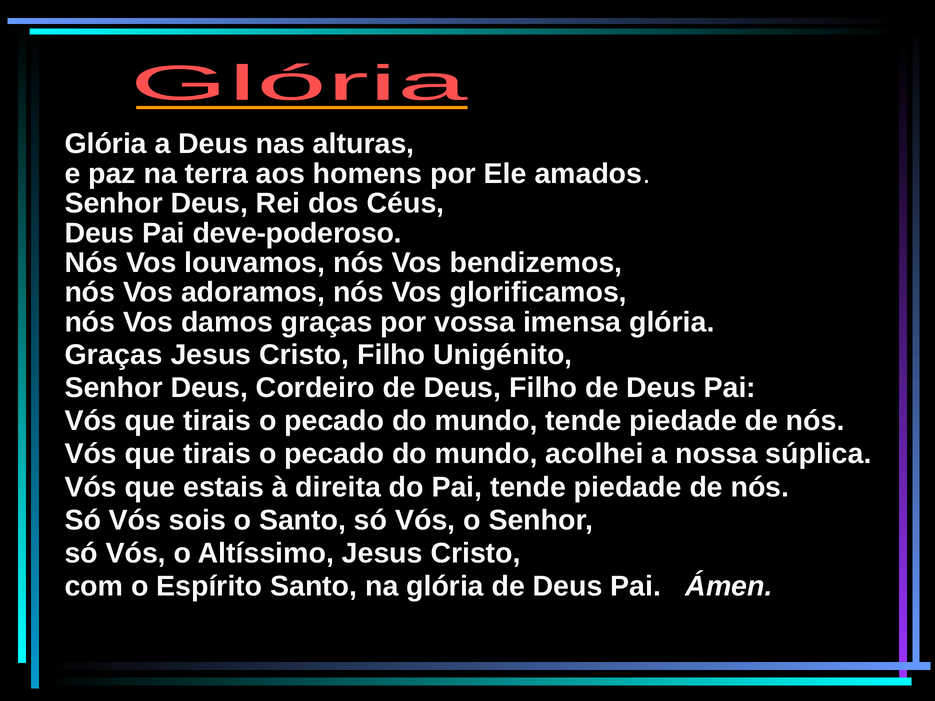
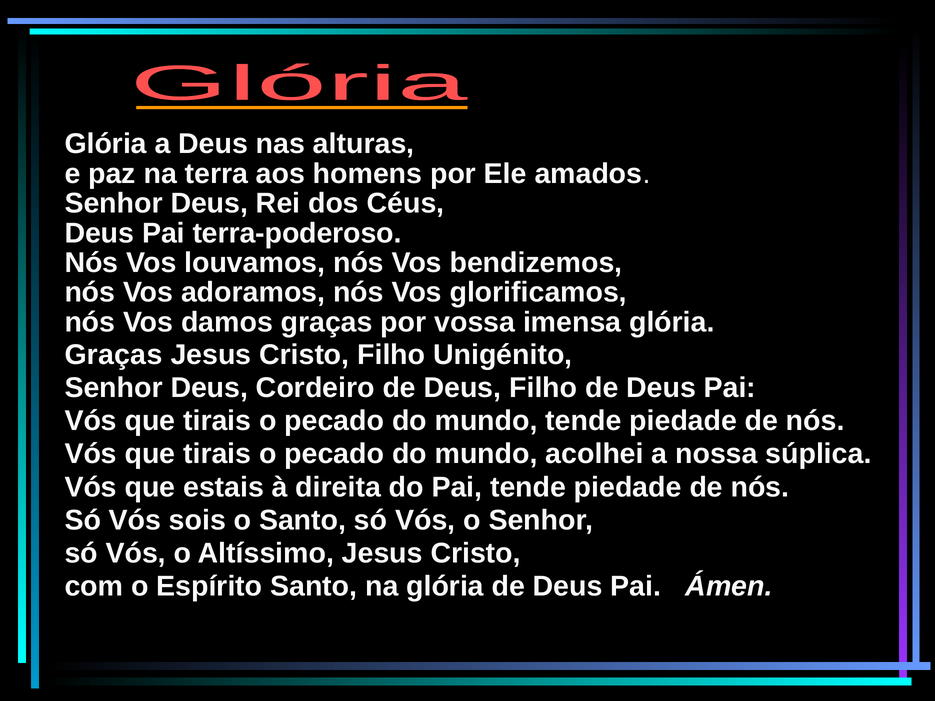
deve-poderoso: deve-poderoso -> terra-poderoso (297, 233)
